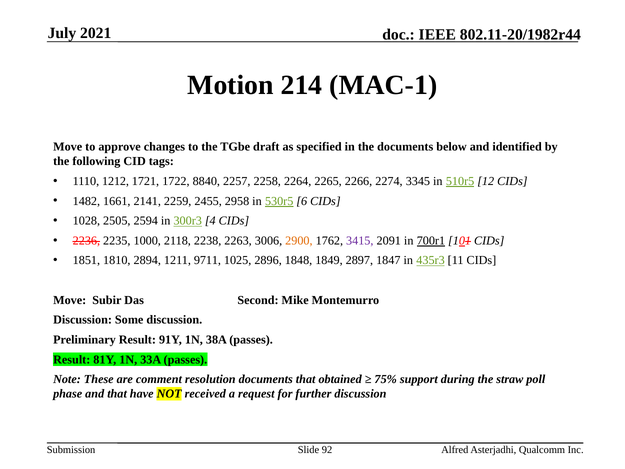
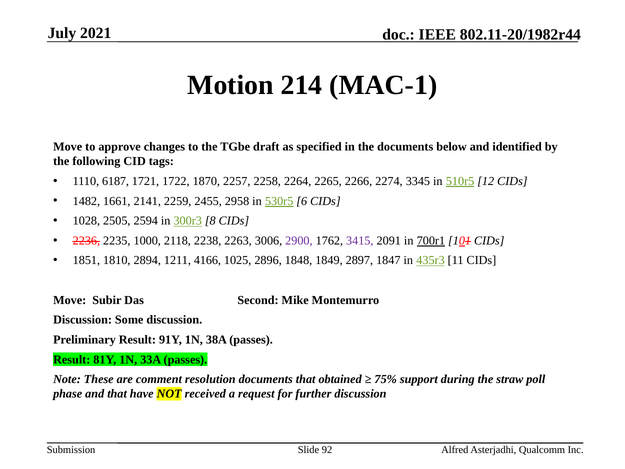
1212: 1212 -> 6187 (116, 181)
8840: 8840 -> 1870 (206, 181)
4: 4 -> 8 (210, 221)
2900 colour: orange -> purple (299, 241)
9711: 9711 -> 4166 (207, 260)
